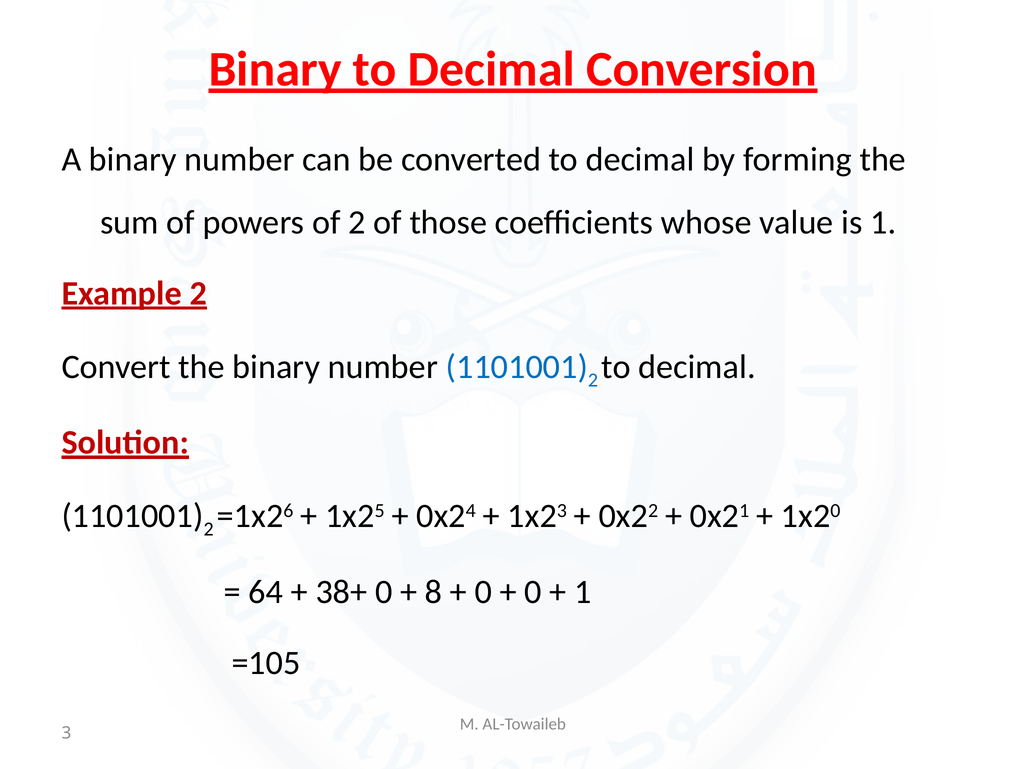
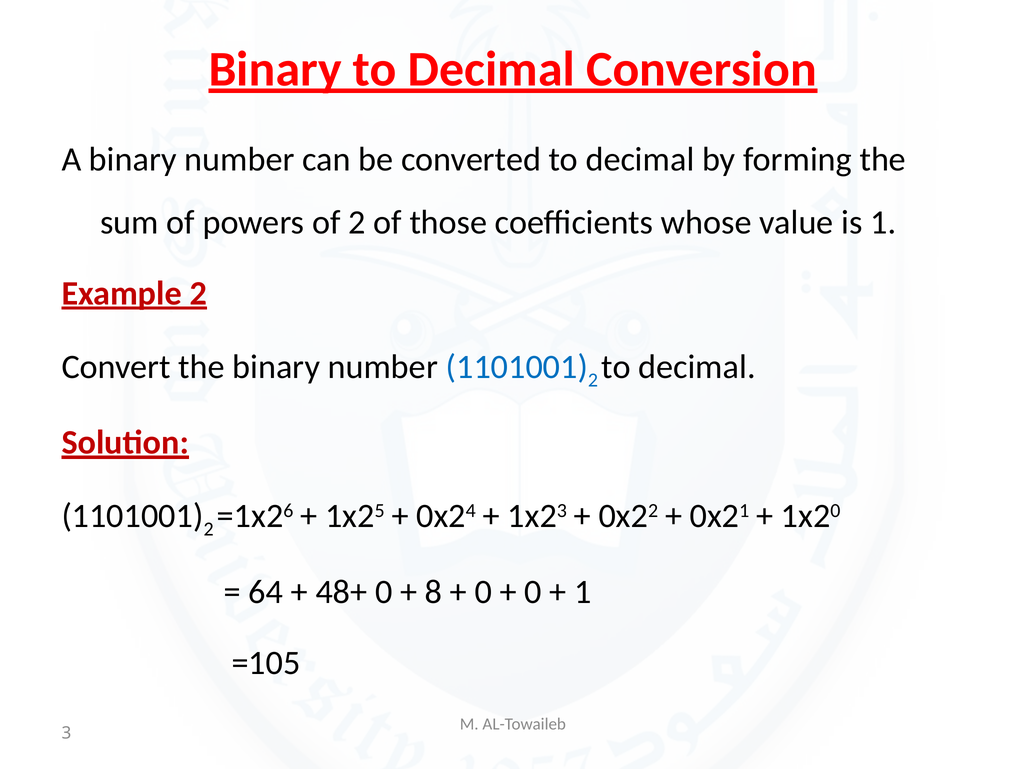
38+: 38+ -> 48+ (341, 592)
